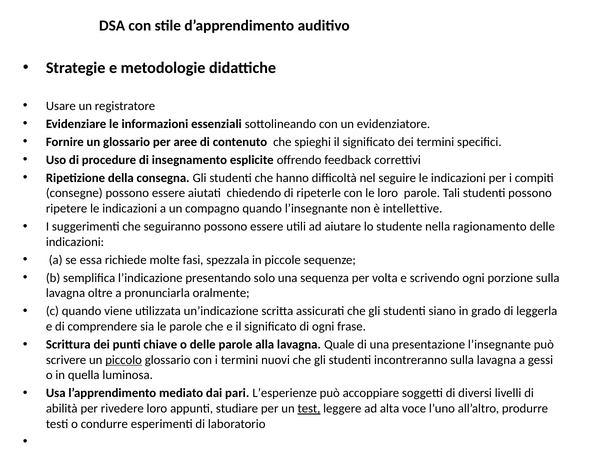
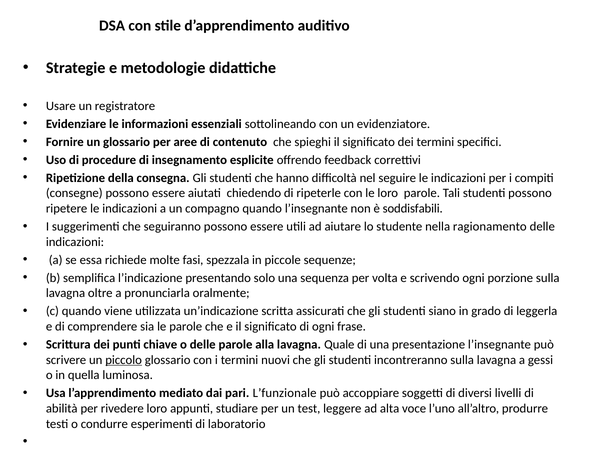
intellettive: intellettive -> soddisfabili (413, 209)
L’esperienze: L’esperienze -> L’funzionale (285, 393)
test underline: present -> none (309, 409)
